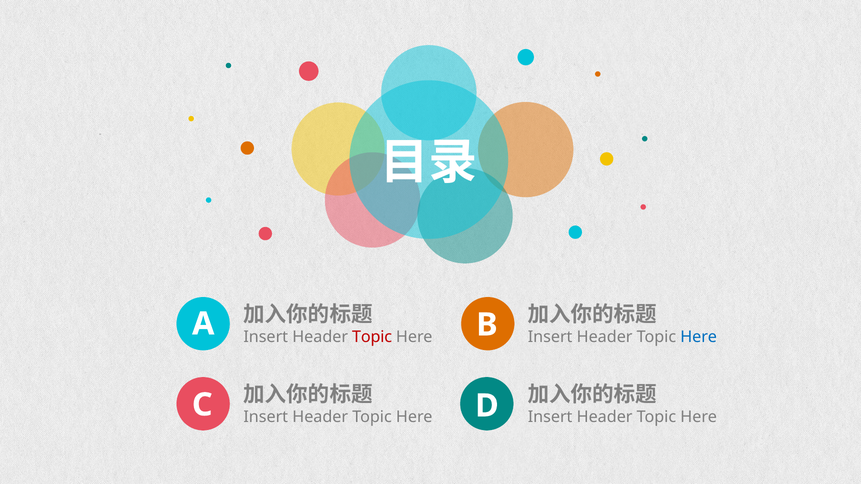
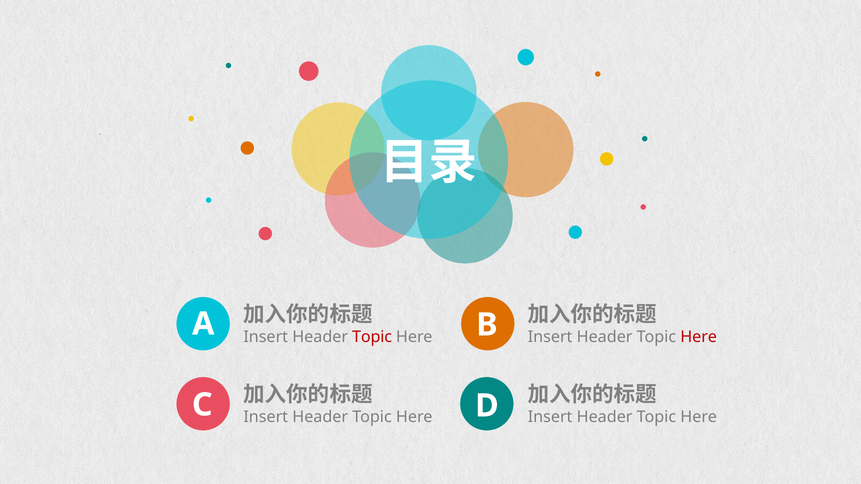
Here colour: blue -> red (699, 337)
